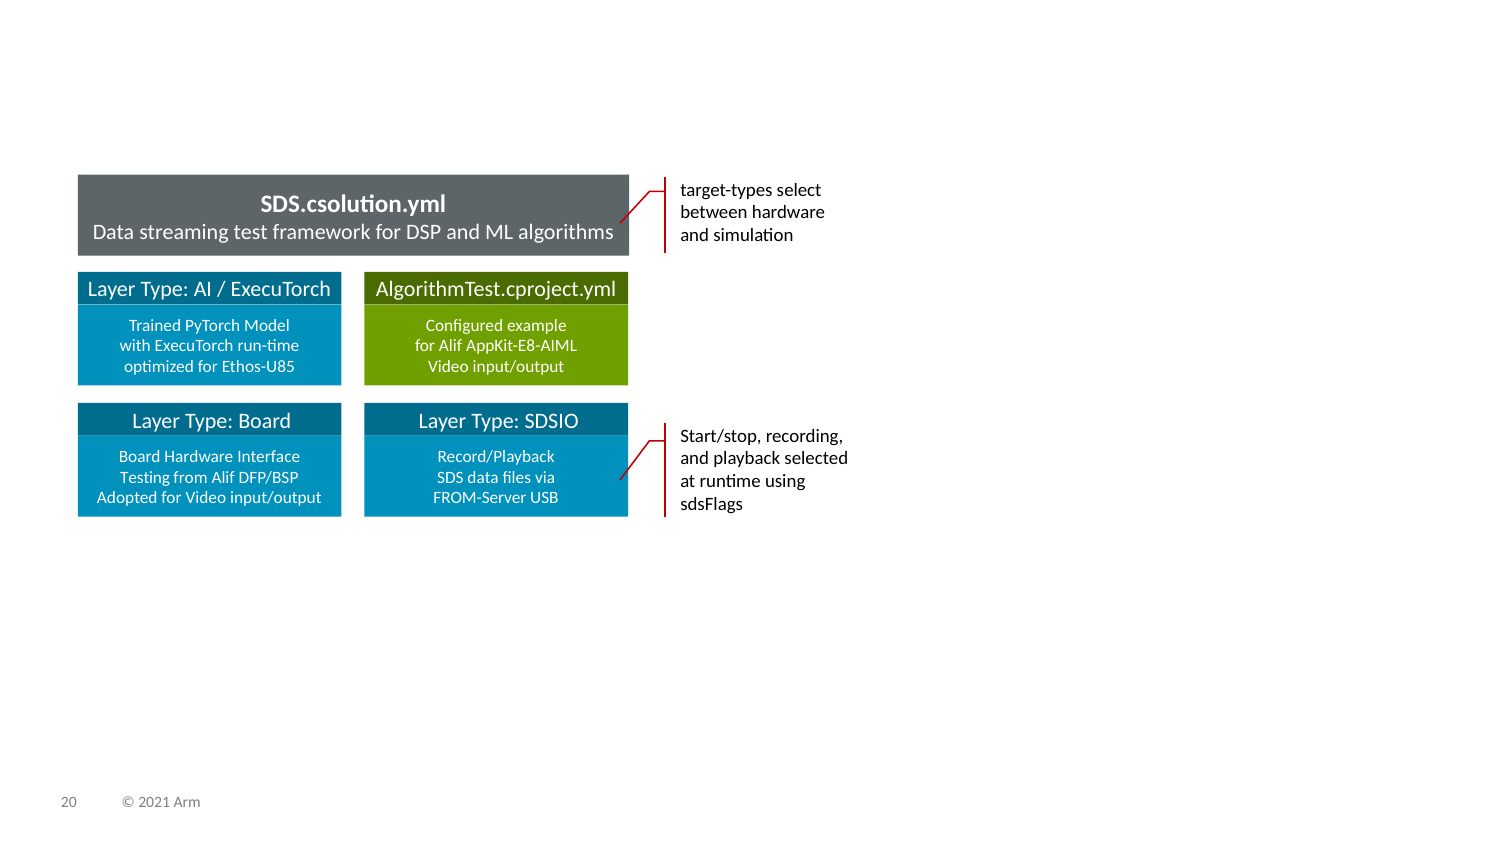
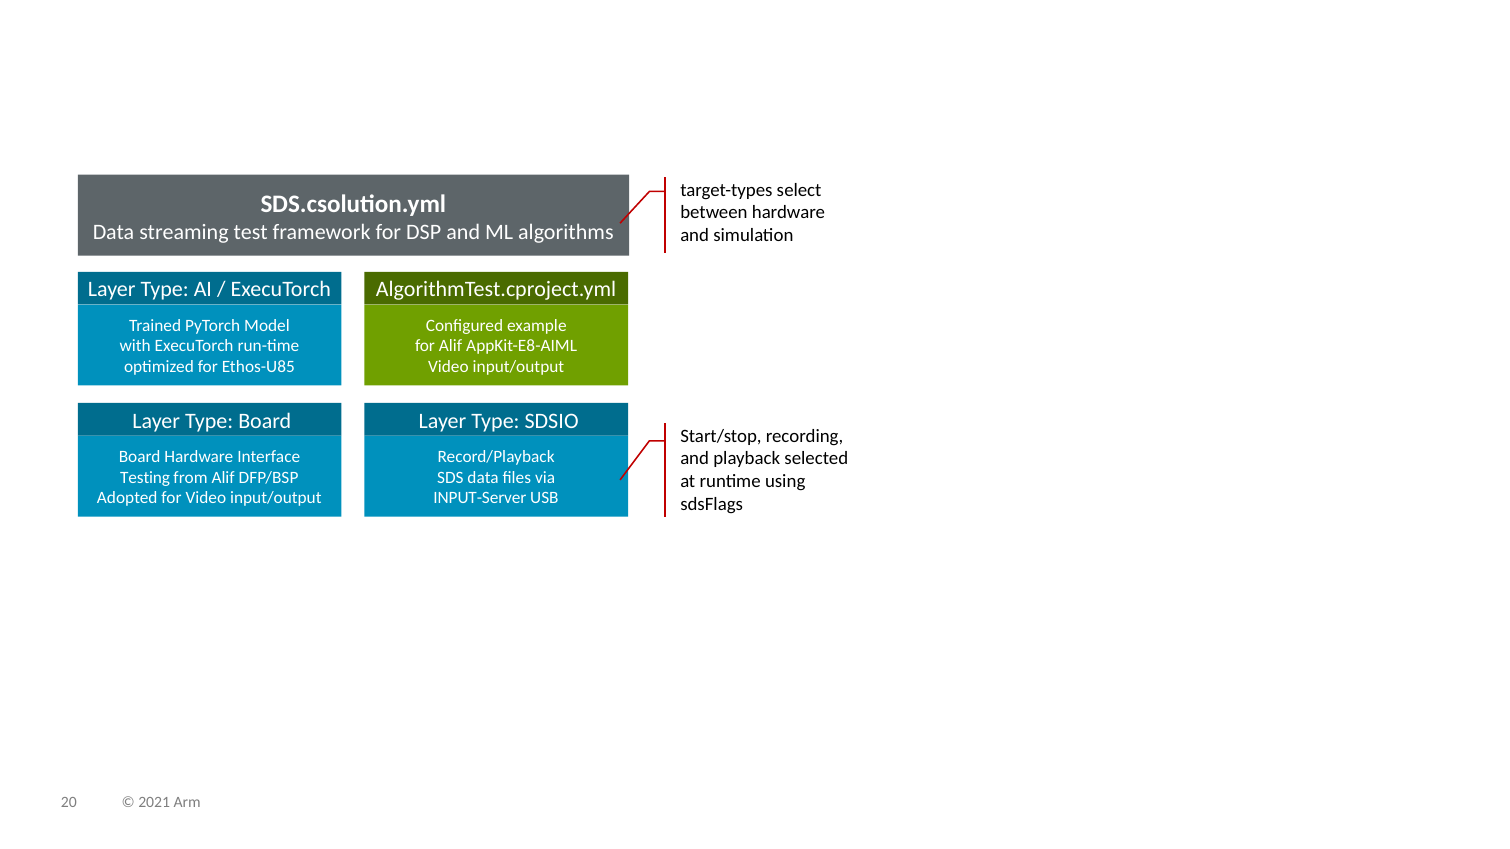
FROM-Server: FROM-Server -> INPUT-Server (480, 498)
